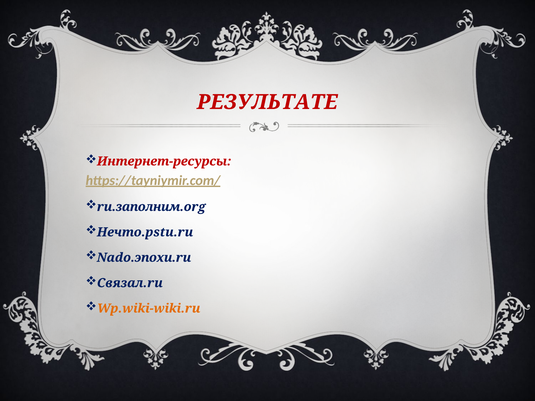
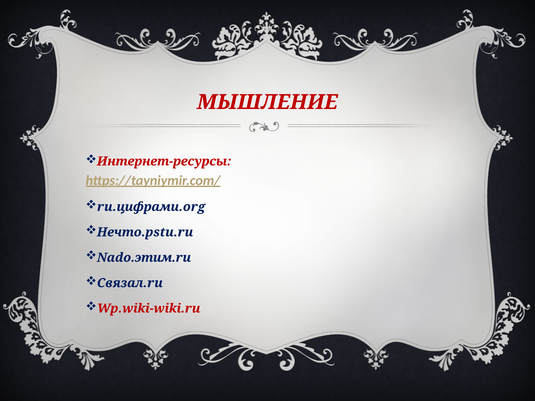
РЕЗУЛЬТАТЕ: РЕЗУЛЬТАТЕ -> МЫШЛЕНИЕ (267, 102)
ru.заполним.org: ru.заполним.org -> ru.цифрами.org (151, 207)
Nado.эпохи.ru: Nado.эпохи.ru -> Nado.этим.ru (144, 258)
Wp.wiki-wiki.ru colour: orange -> red (149, 309)
